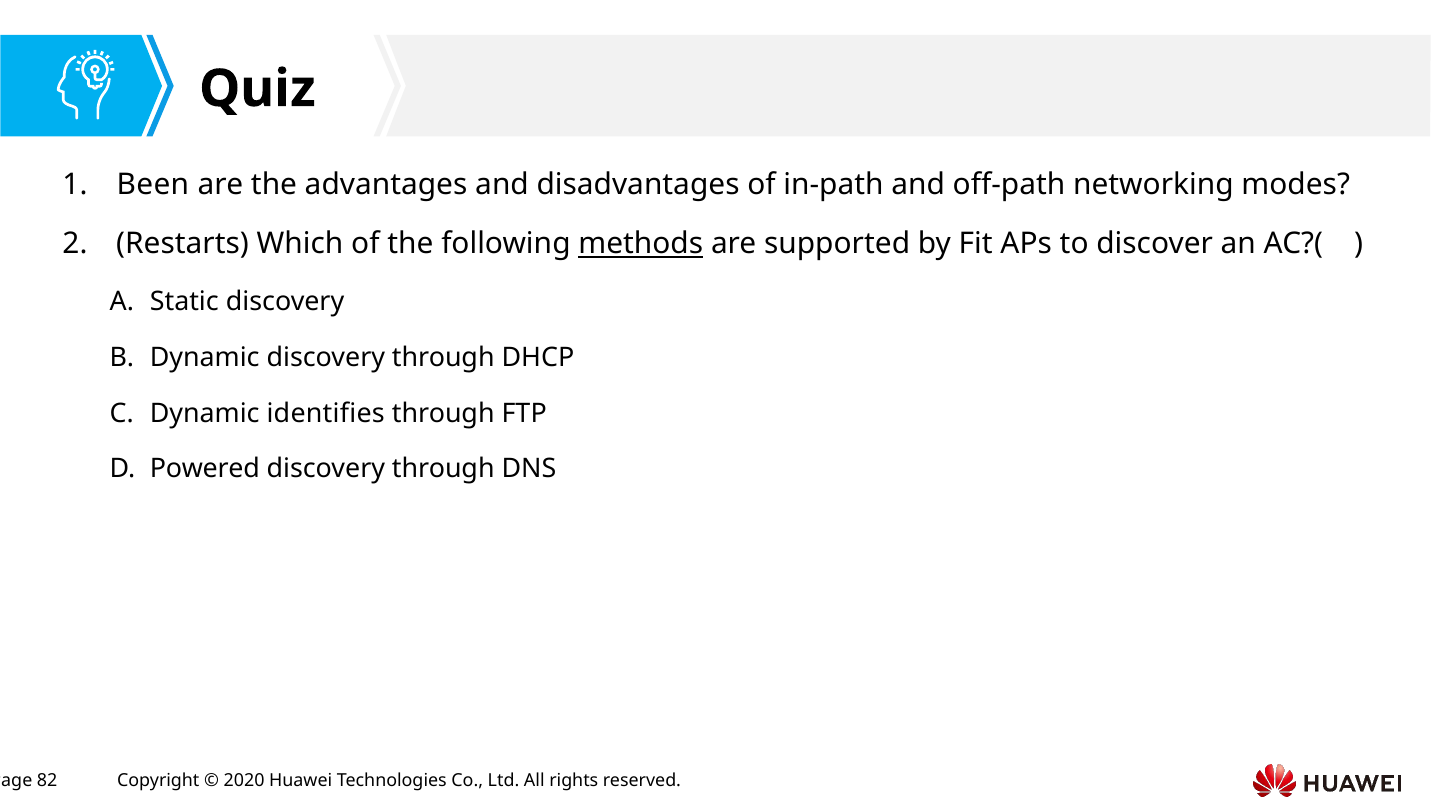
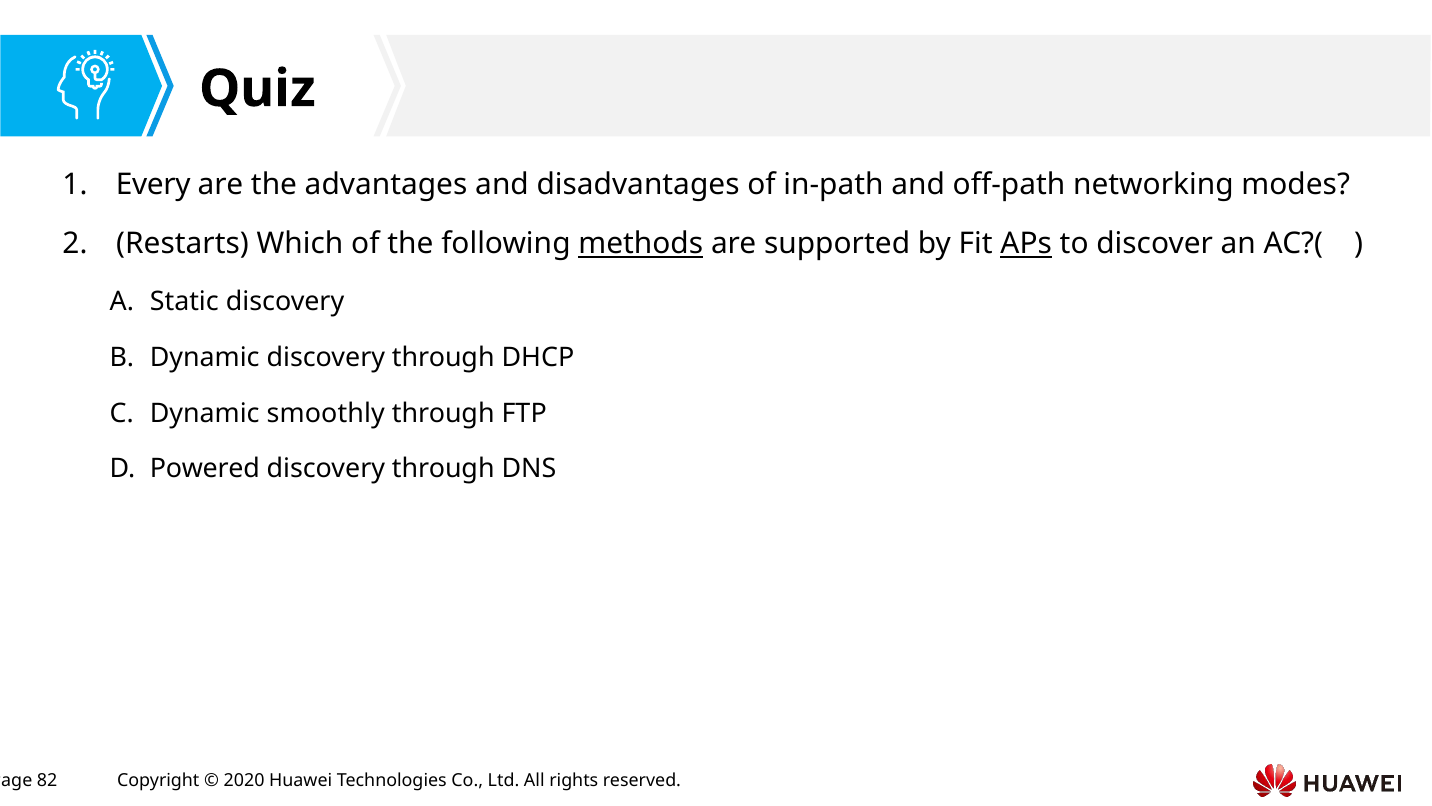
Been: Been -> Every (153, 185)
APs underline: none -> present (1026, 244)
identifies: identifies -> smoothly (326, 413)
